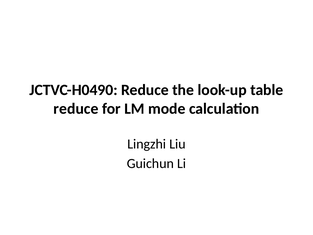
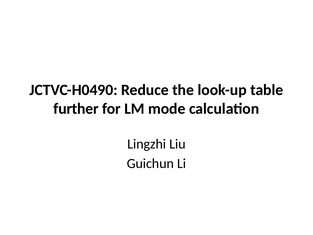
reduce: reduce -> further (76, 109)
